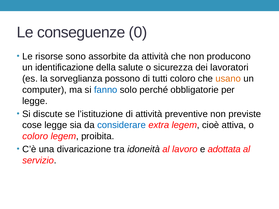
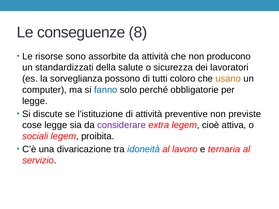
0: 0 -> 8 (138, 32)
identificazione: identificazione -> standardizzati (64, 68)
considerare colour: blue -> purple (122, 125)
coloro: coloro -> sociali (35, 136)
idoneità colour: black -> blue (143, 149)
adottata: adottata -> ternaria (224, 149)
